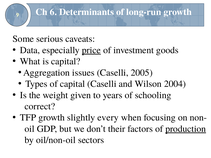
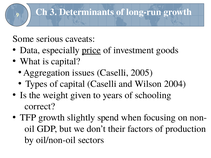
6: 6 -> 3 (53, 12)
every: every -> spend (108, 118)
production underline: present -> none (186, 129)
